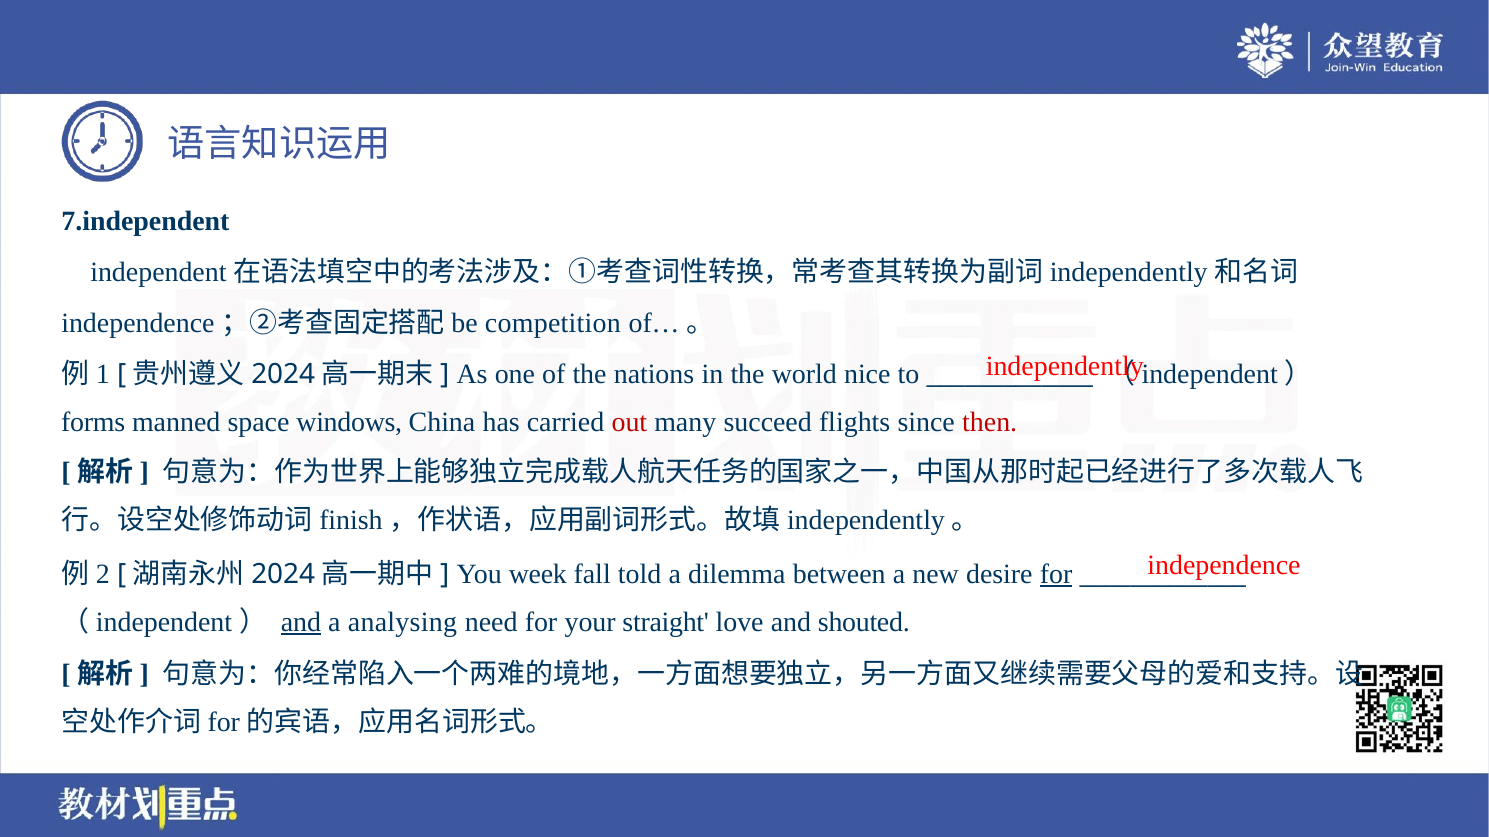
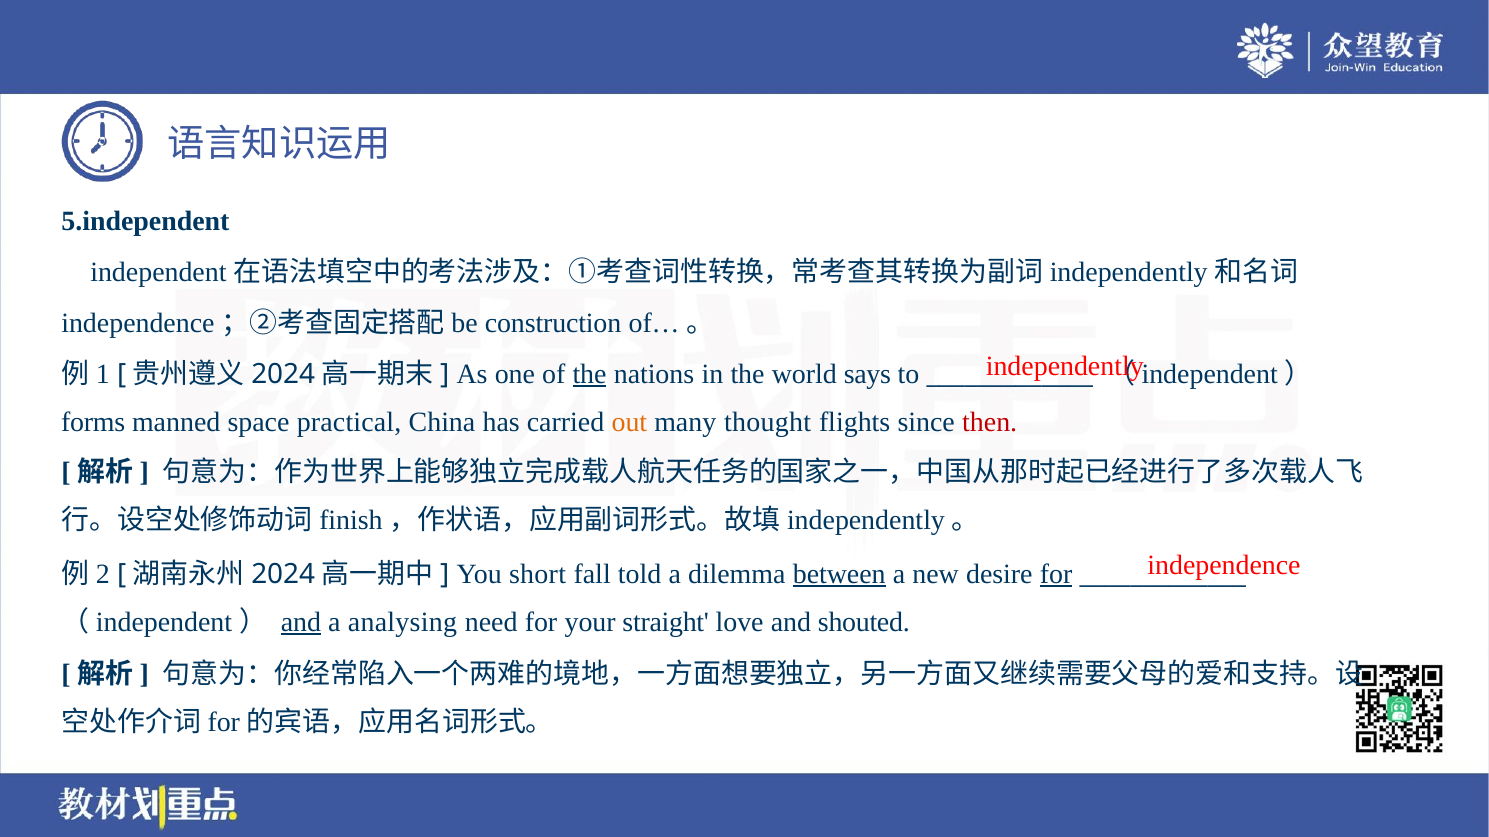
7.independent: 7.independent -> 5.independent (145, 221)
competition: competition -> construction (553, 323)
the underline: none -> present (590, 375)
nice: nice -> says (867, 375)
windows: windows -> practical (349, 423)
out colour: red -> orange (629, 423)
succeed: succeed -> thought (768, 423)
week: week -> short (538, 574)
between underline: none -> present (839, 574)
